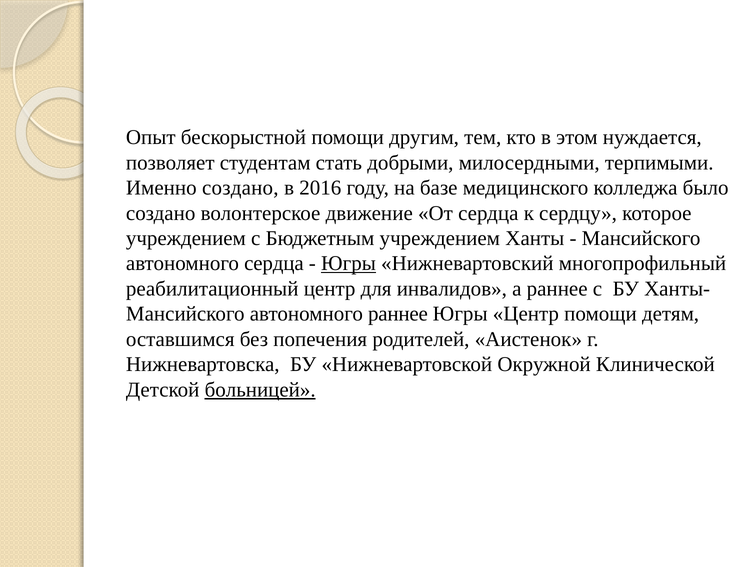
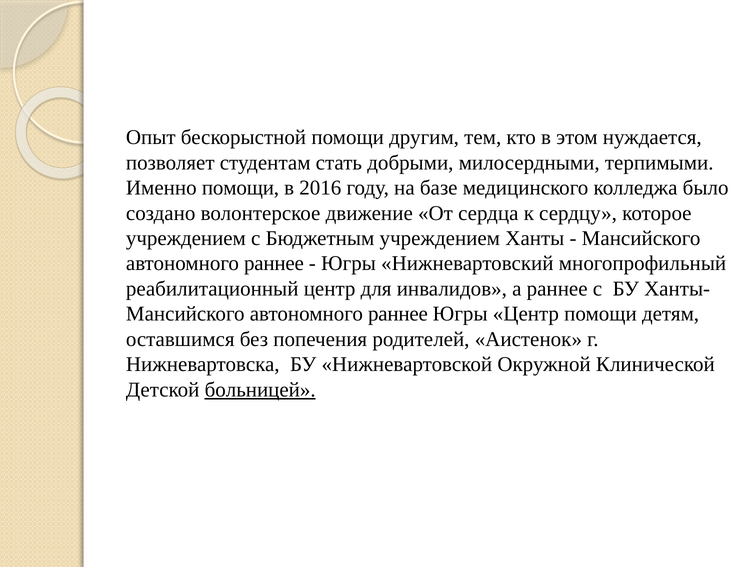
Именно создано: создано -> помощи (240, 188)
сердца: сердца -> раннее (274, 263)
Югры underline: present -> none (348, 263)
